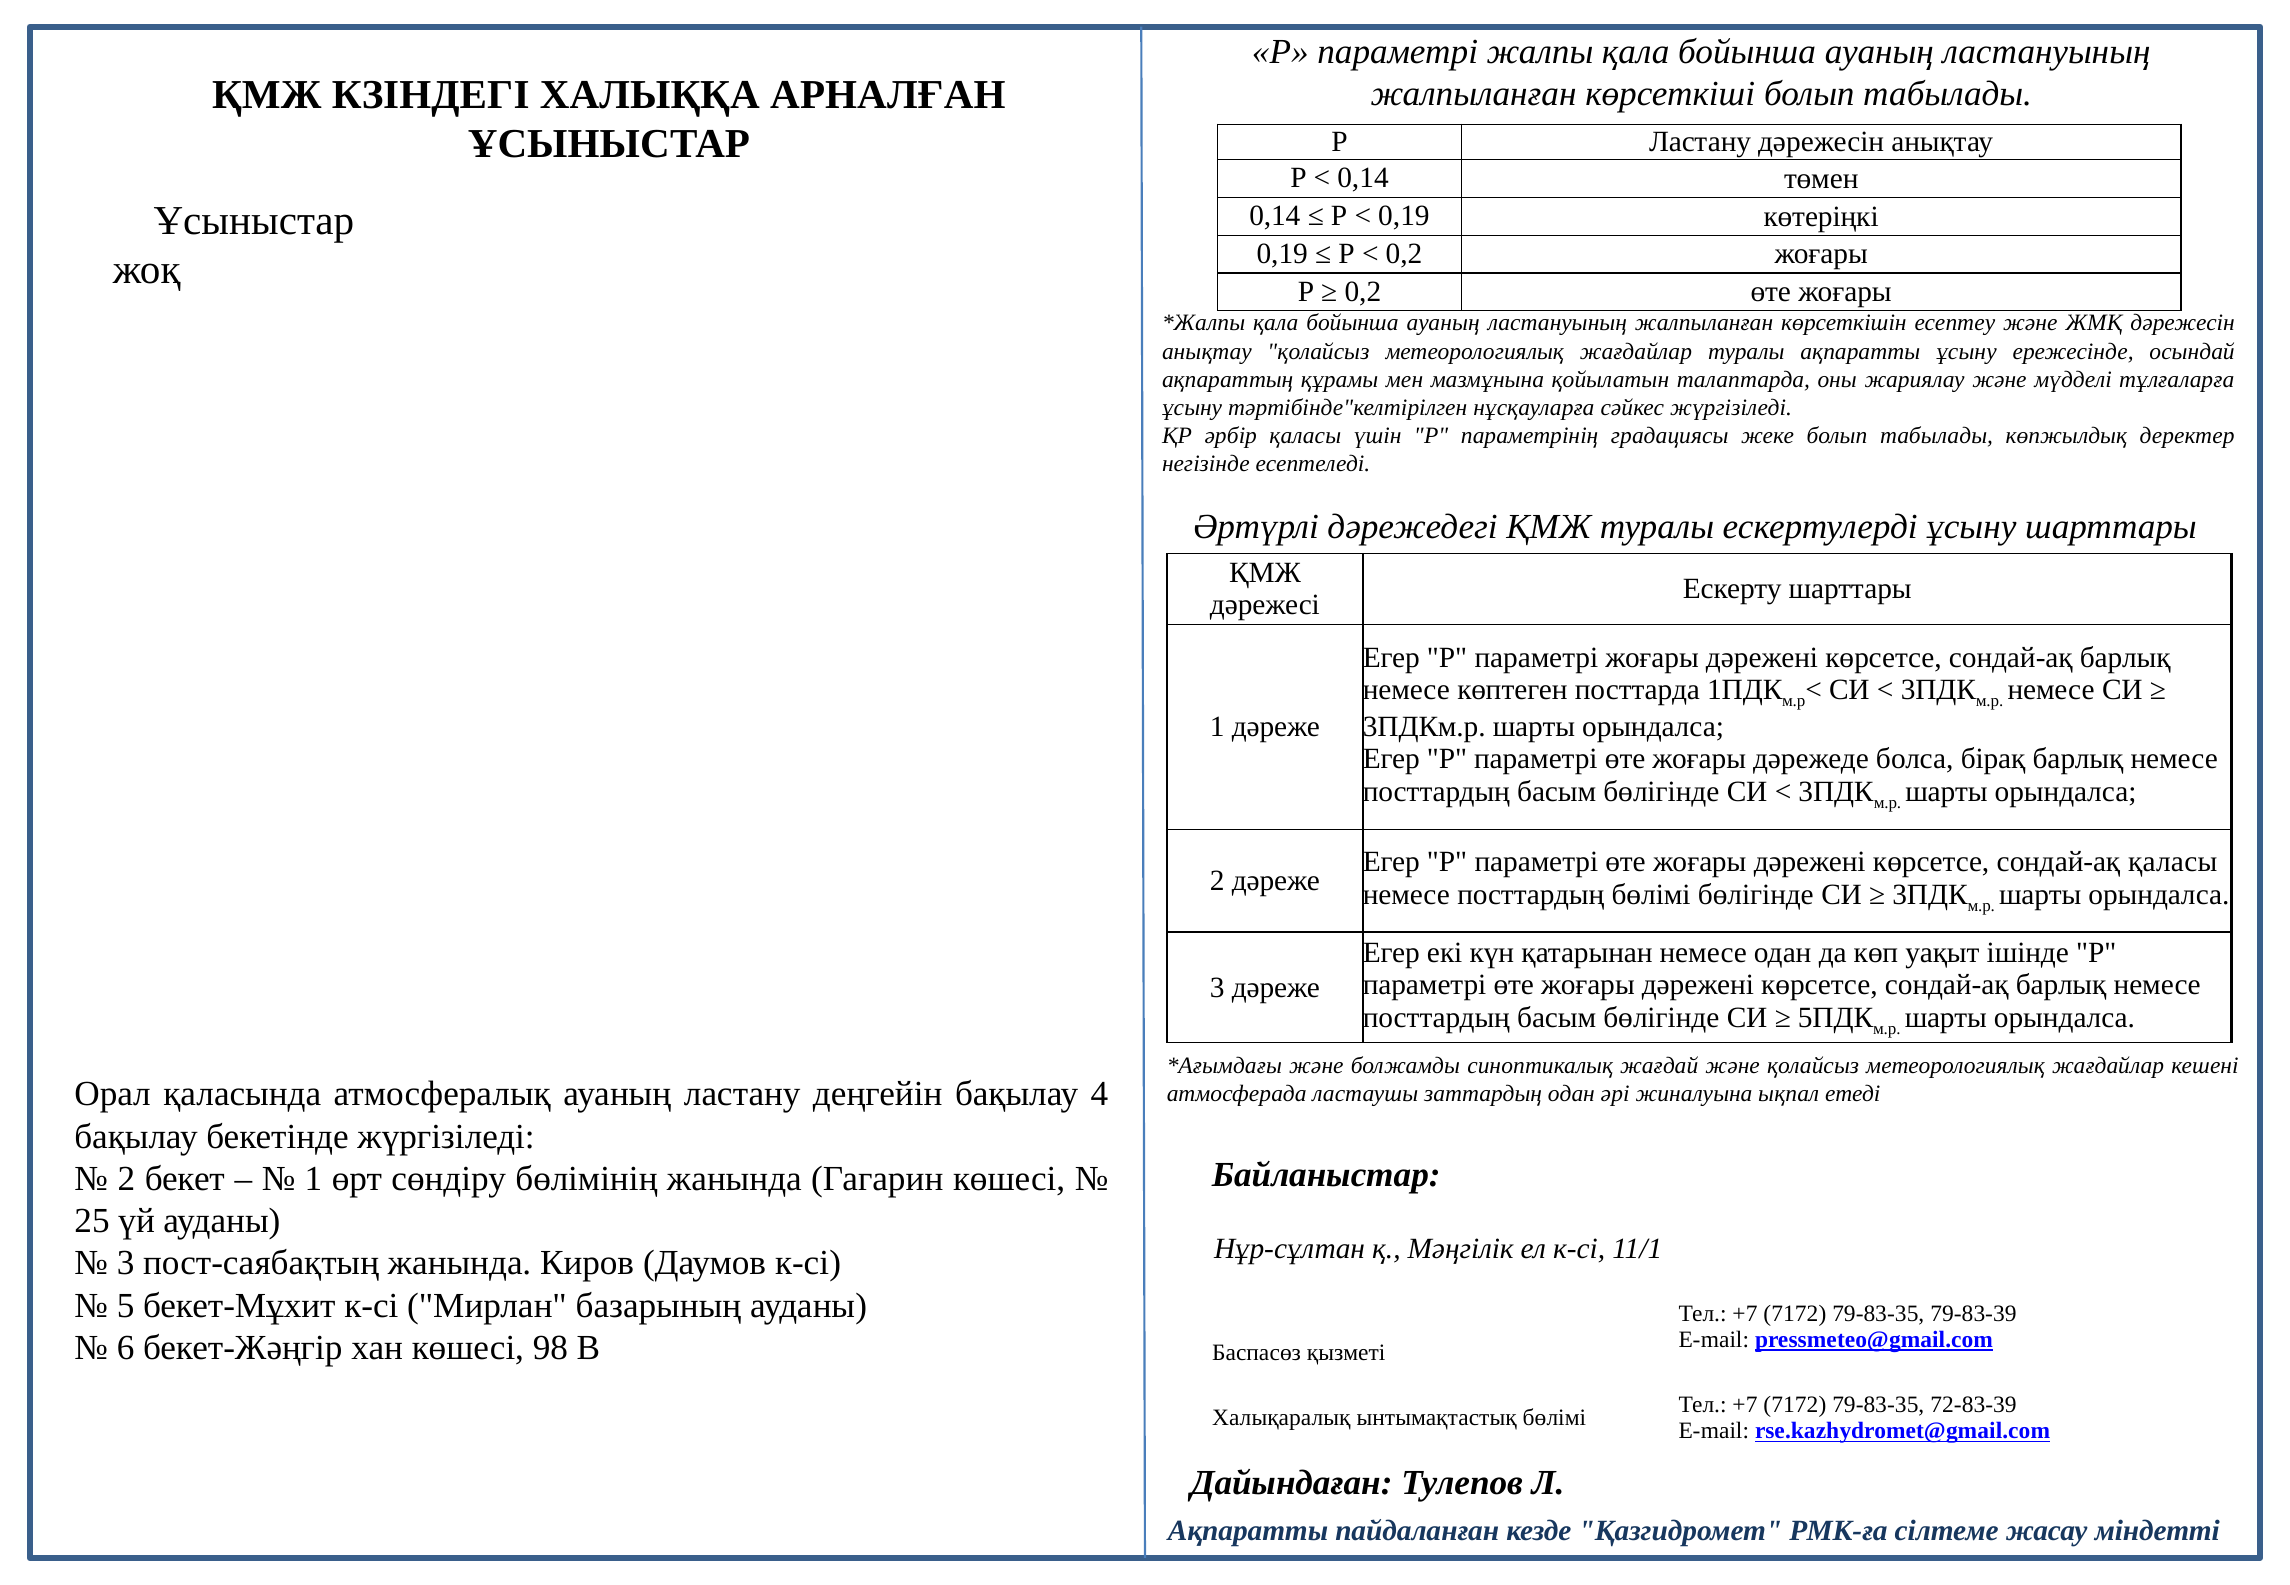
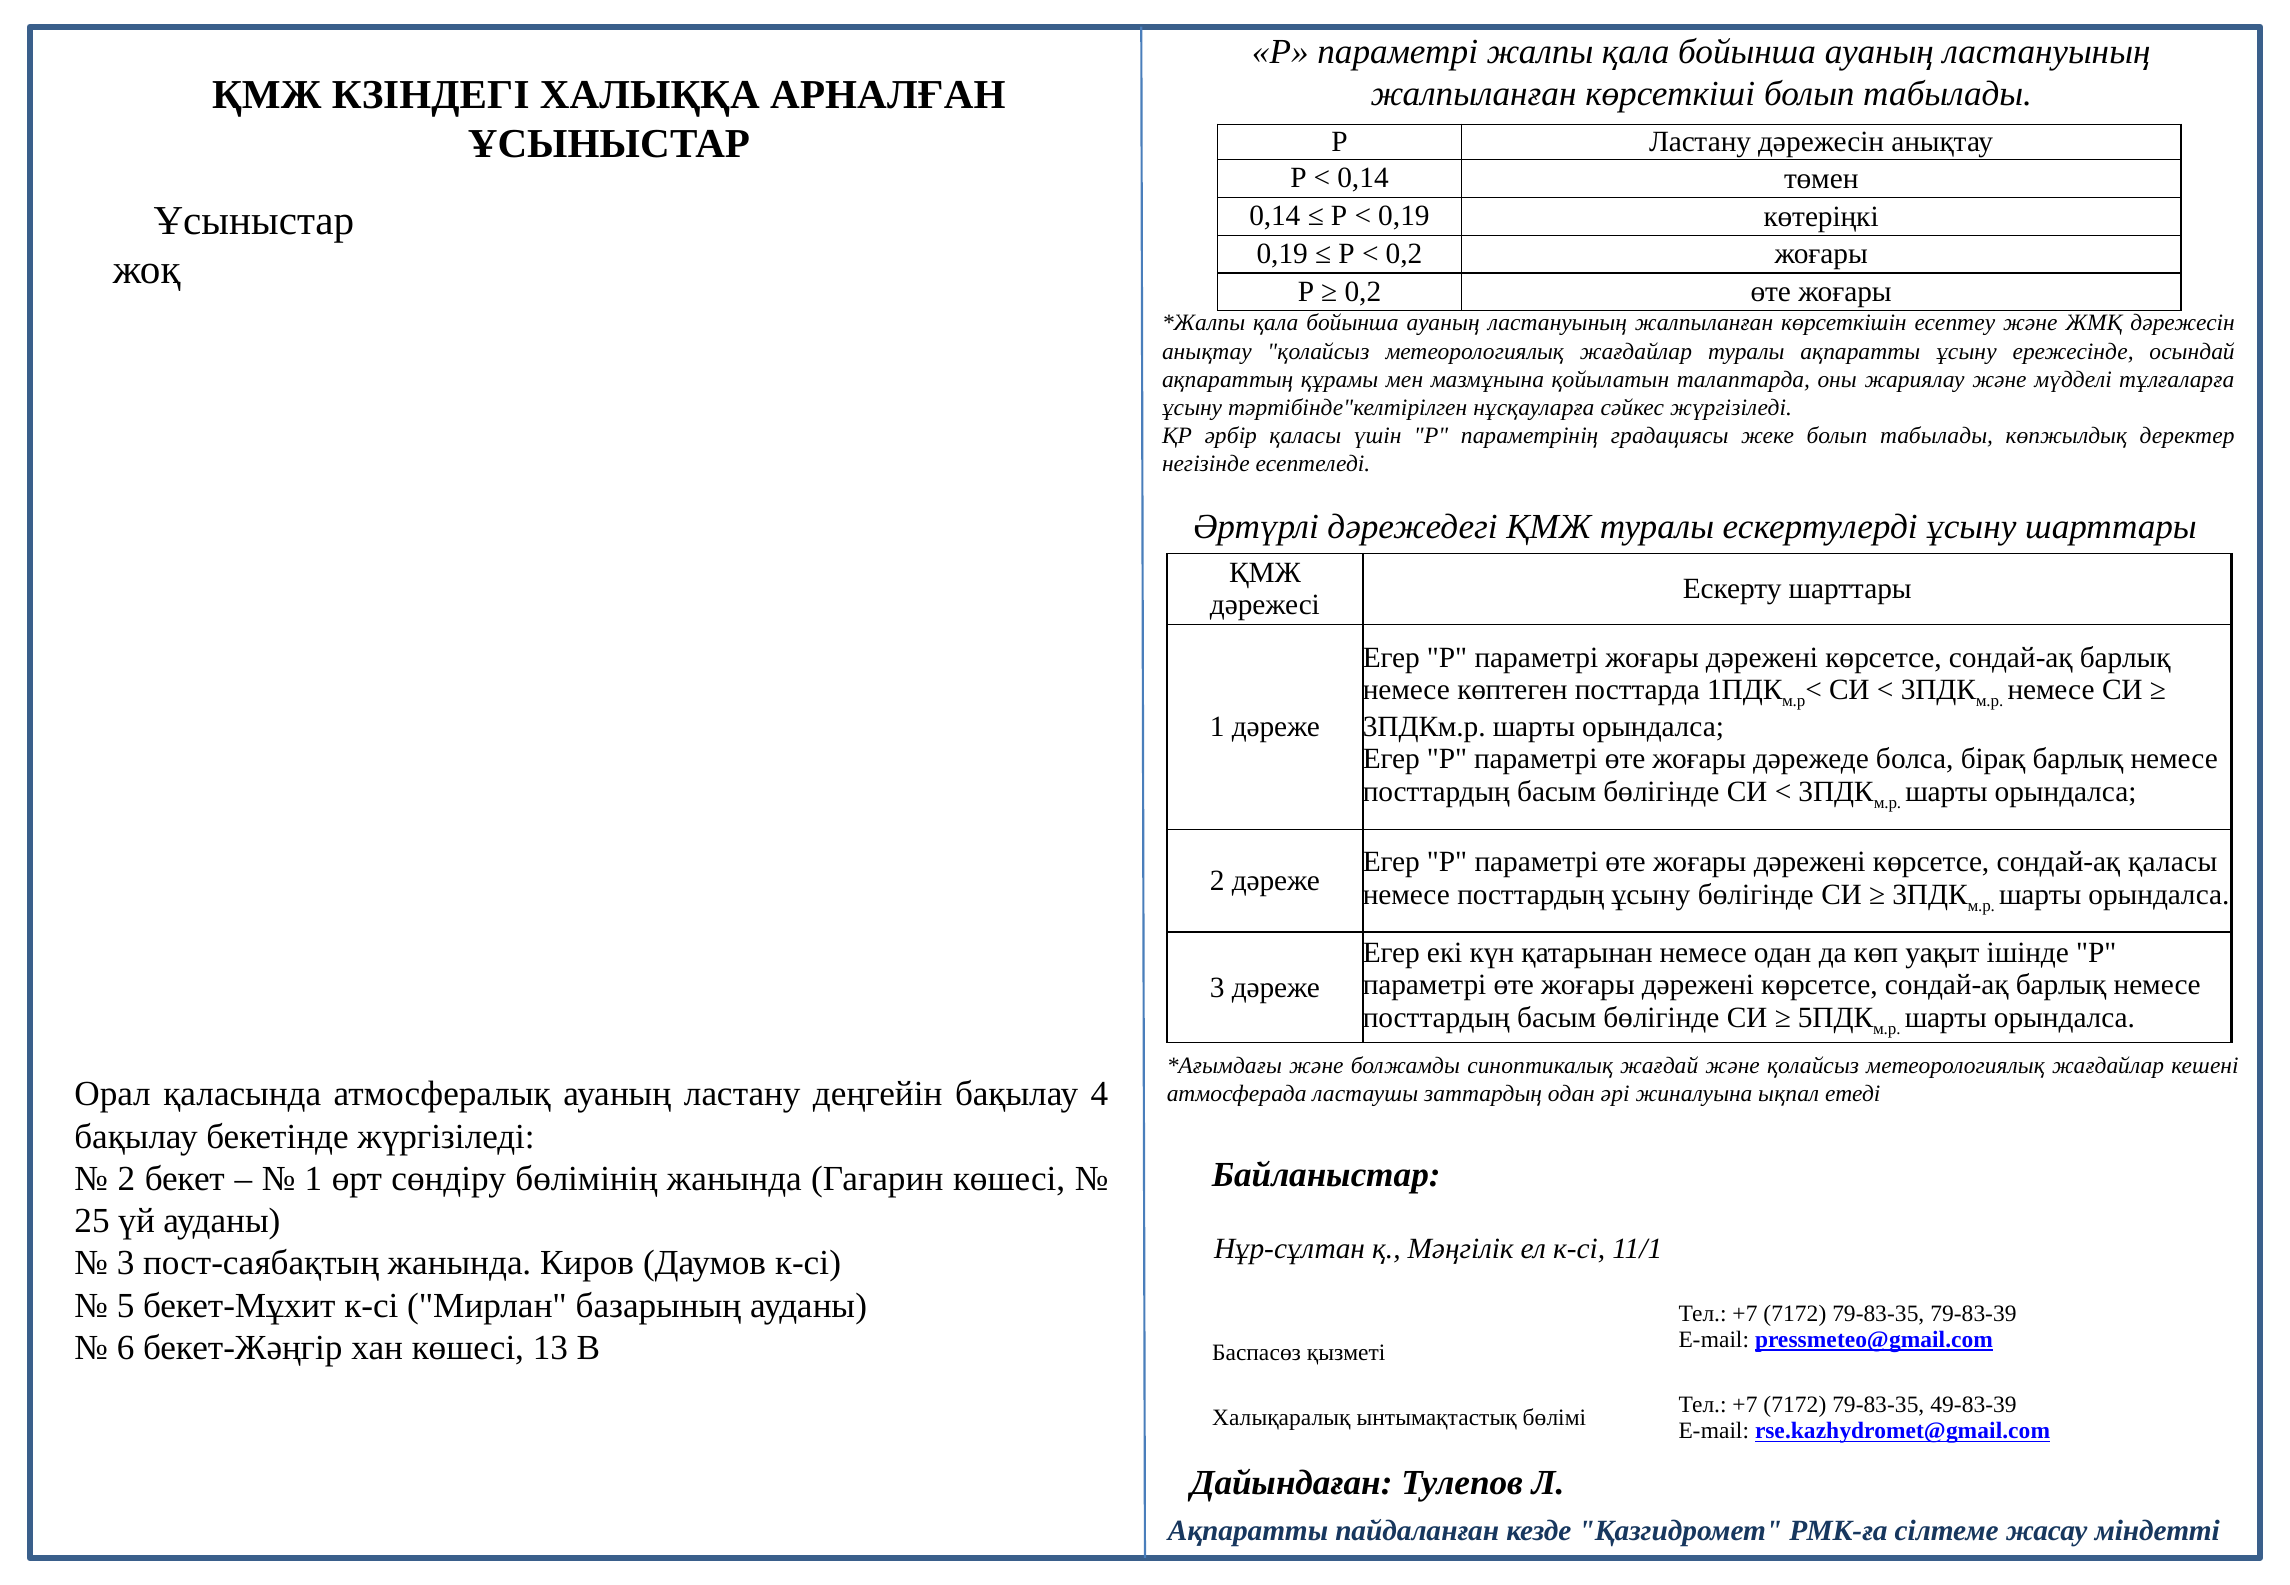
посттардың бөлімі: бөлімі -> ұсыну (1651, 895)
98: 98 -> 13 (550, 1348)
72-83-39: 72-83-39 -> 49-83-39 (1974, 1405)
